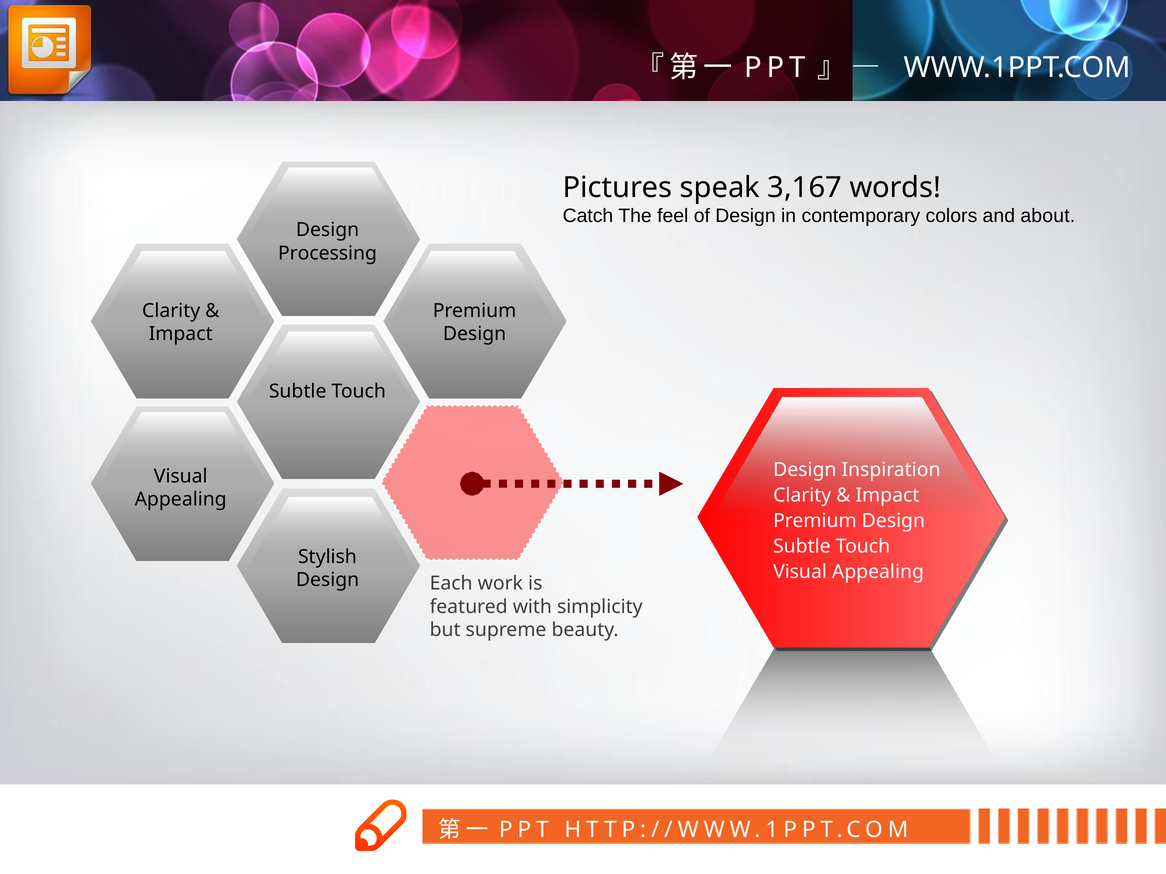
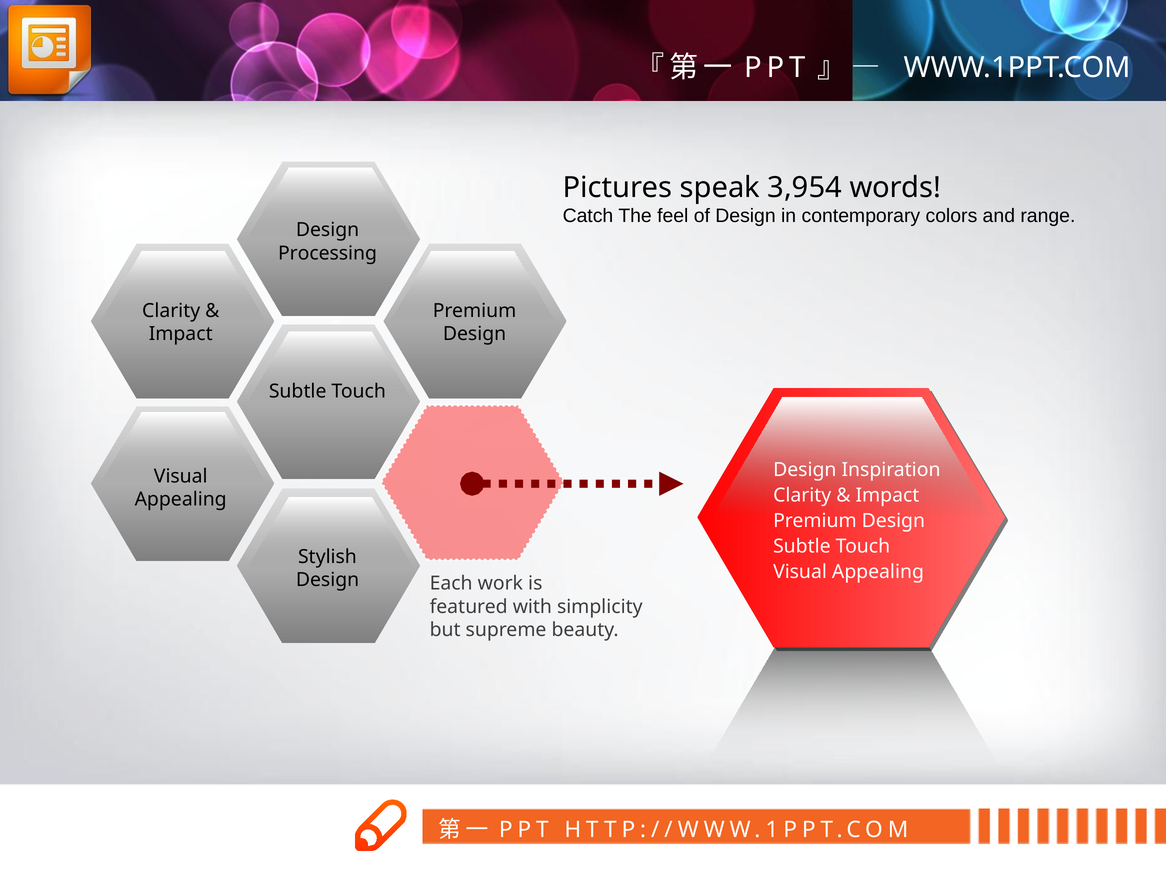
3,167: 3,167 -> 3,954 (805, 188)
about: about -> range (1048, 216)
